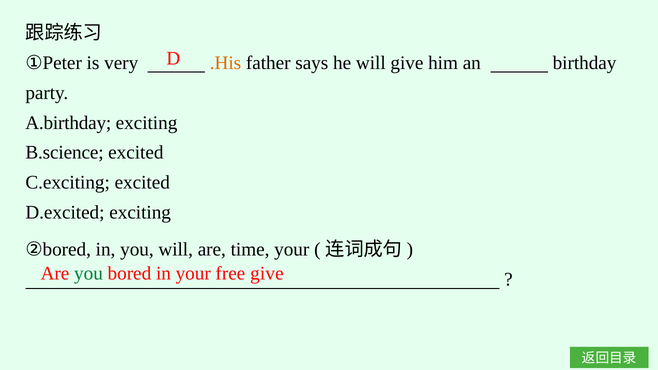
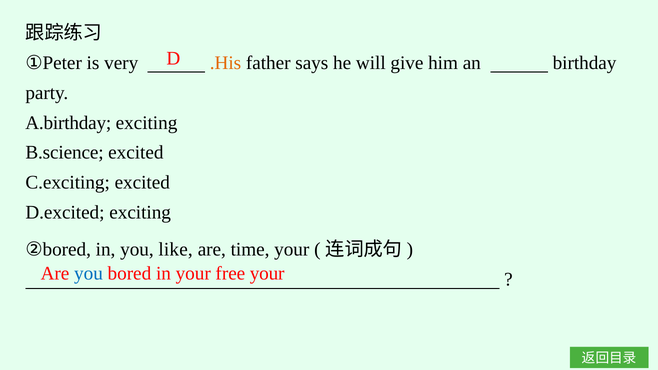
you will: will -> like (176, 250)
you colour: green -> blue (88, 274)
free give: give -> your (267, 274)
